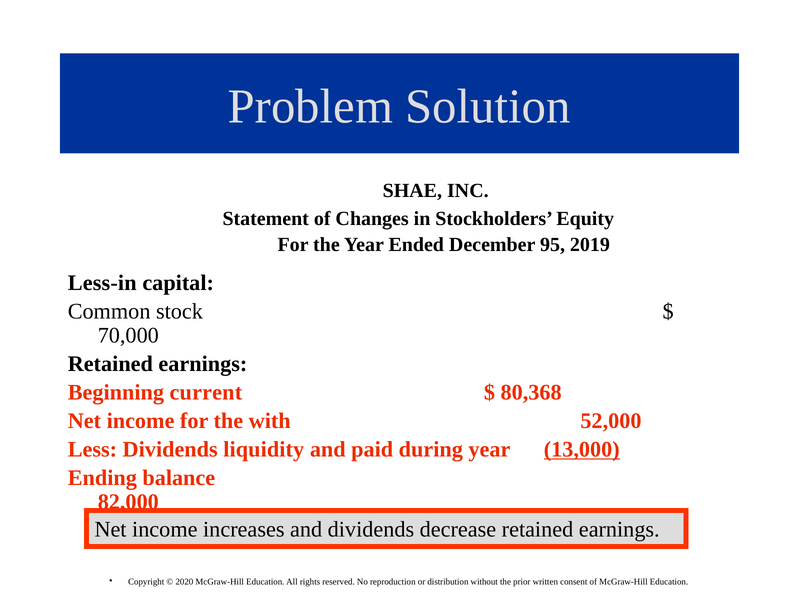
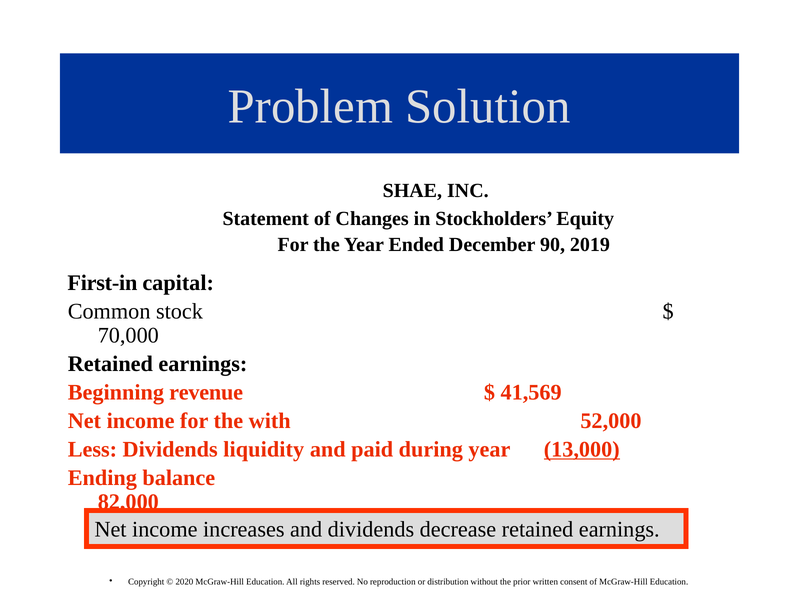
95: 95 -> 90 (553, 244)
Less-in: Less-in -> First-in (102, 283)
current: current -> revenue (206, 392)
80,368: 80,368 -> 41,569 (531, 392)
